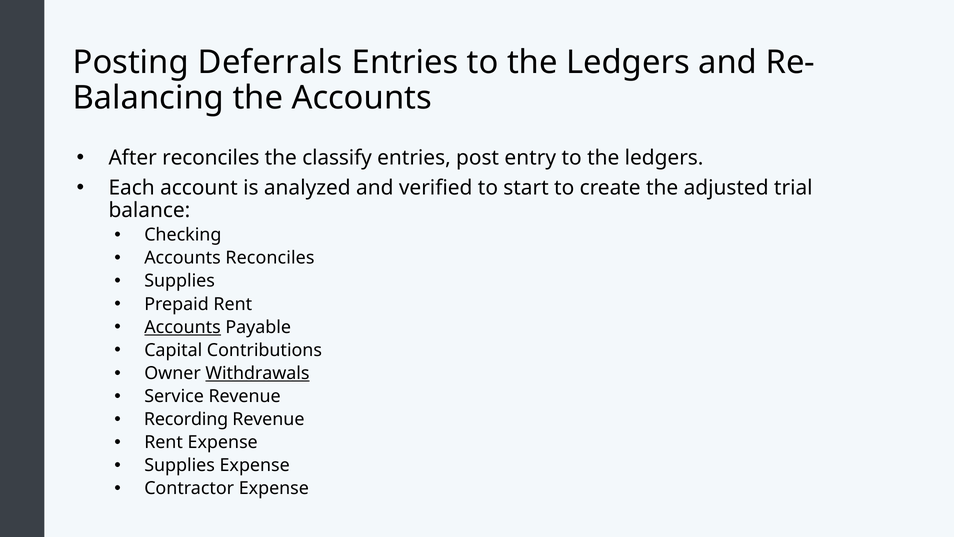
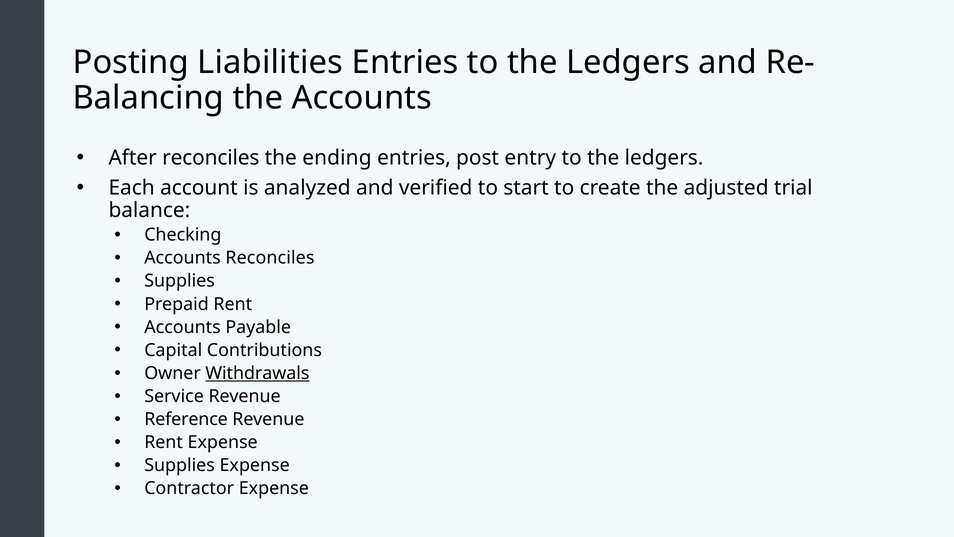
Deferrals: Deferrals -> Liabilities (270, 63)
classify: classify -> ending (337, 158)
Accounts underline: present -> none (183, 327)
Recording: Recording -> Reference (186, 419)
